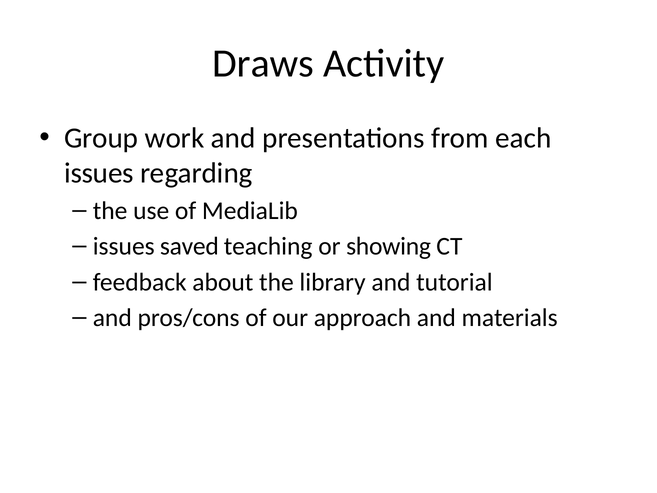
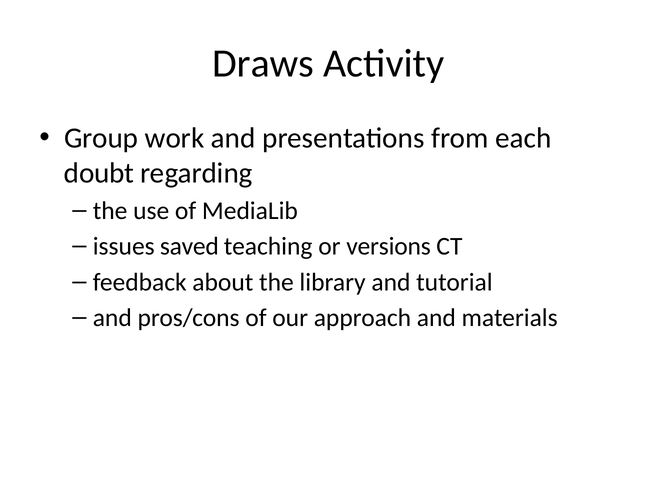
issues: issues -> doubt (99, 173)
showing: showing -> versions (389, 246)
